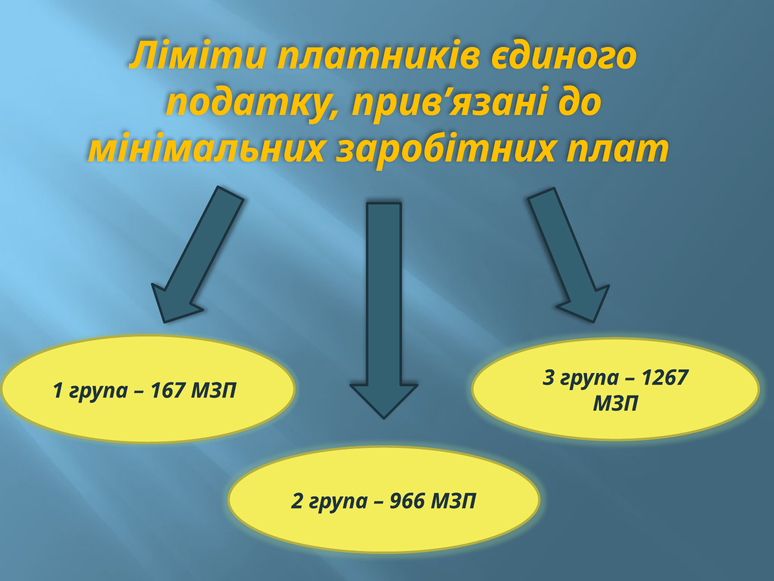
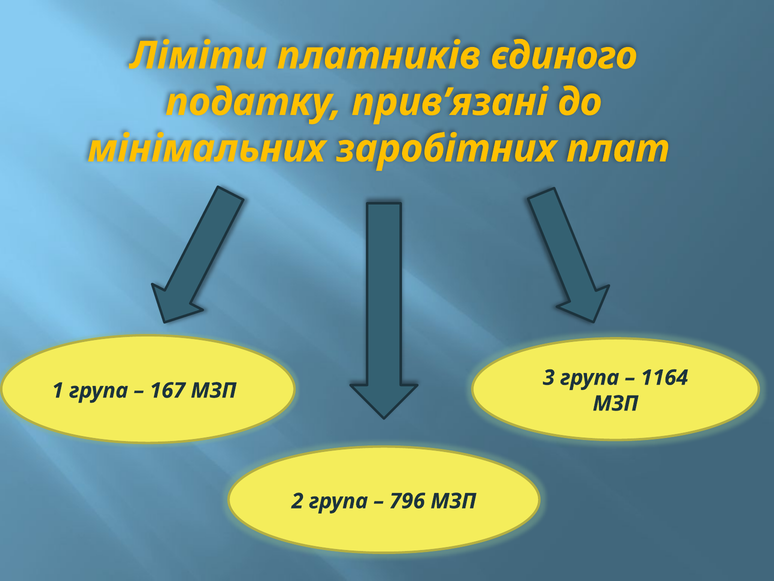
1267: 1267 -> 1164 (664, 377)
966: 966 -> 796 (407, 501)
